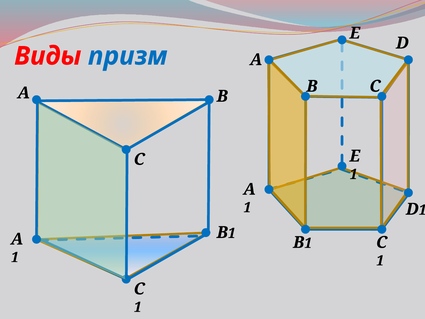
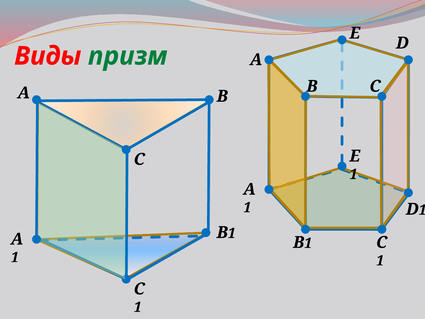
призм colour: blue -> green (128, 56)
